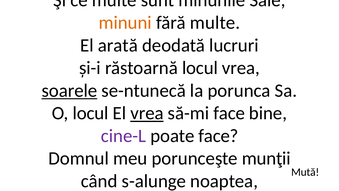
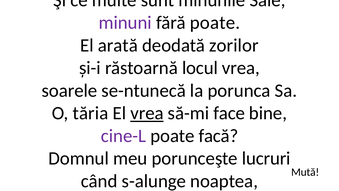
minuni colour: orange -> purple (125, 23)
fără multe: multe -> poate (215, 23)
lucruri: lucruri -> zorilor (234, 45)
soarele underline: present -> none (69, 90)
O locul: locul -> tăria (91, 113)
poate face: face -> facă (218, 136)
munţii: munţii -> lucruri (266, 158)
